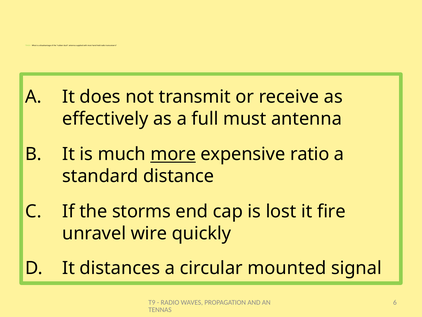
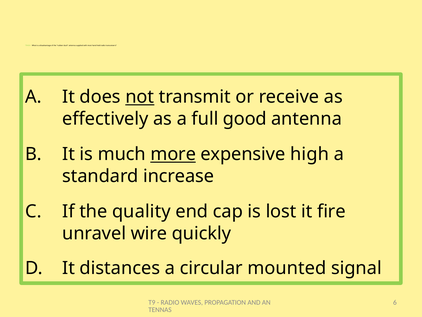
not underline: none -> present (140, 97)
must: must -> good (245, 119)
ratio: ratio -> high (310, 154)
distance: distance -> increase (179, 176)
storms: storms -> quality (141, 211)
